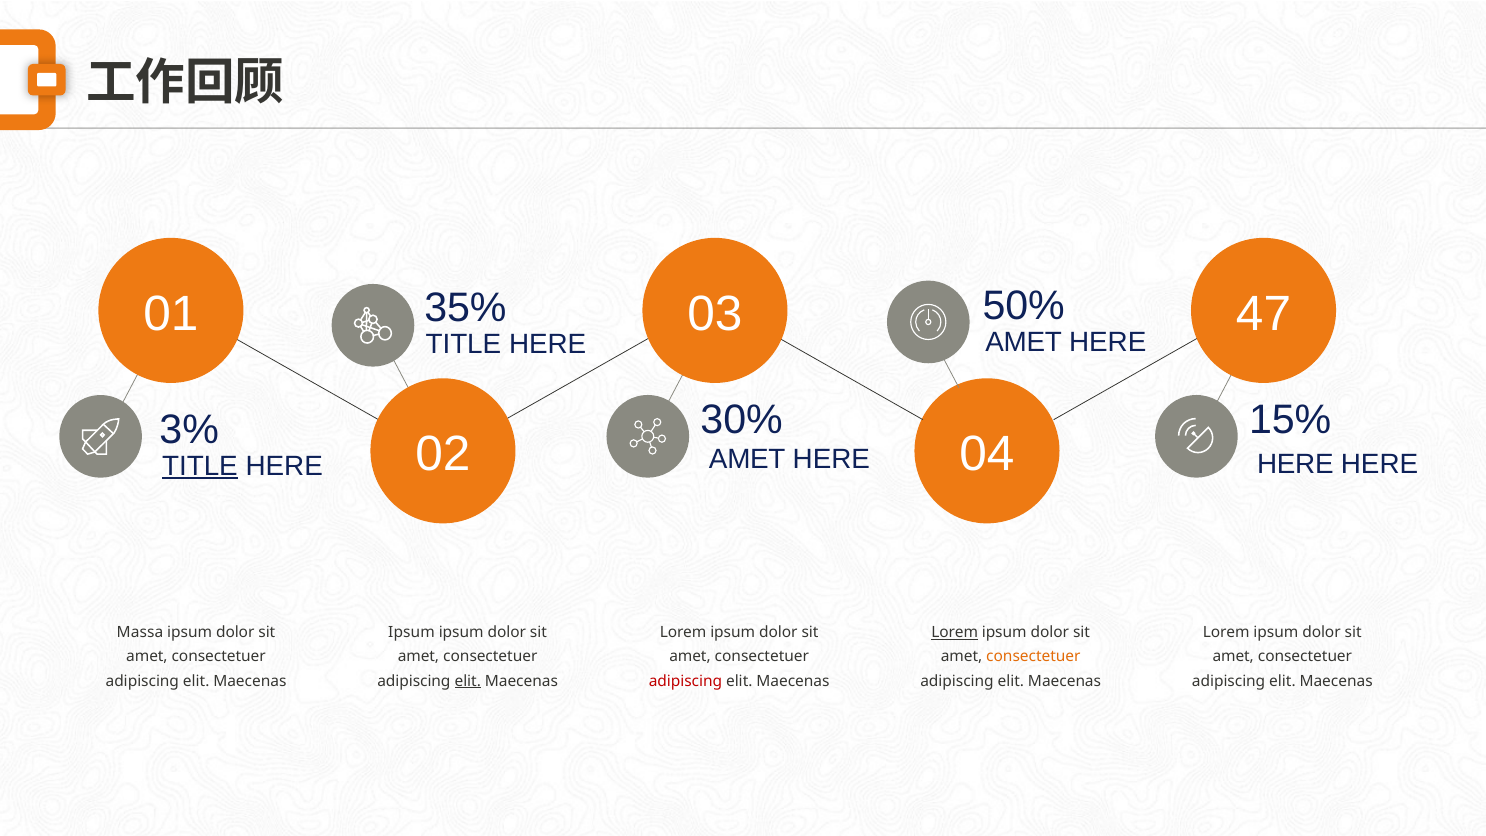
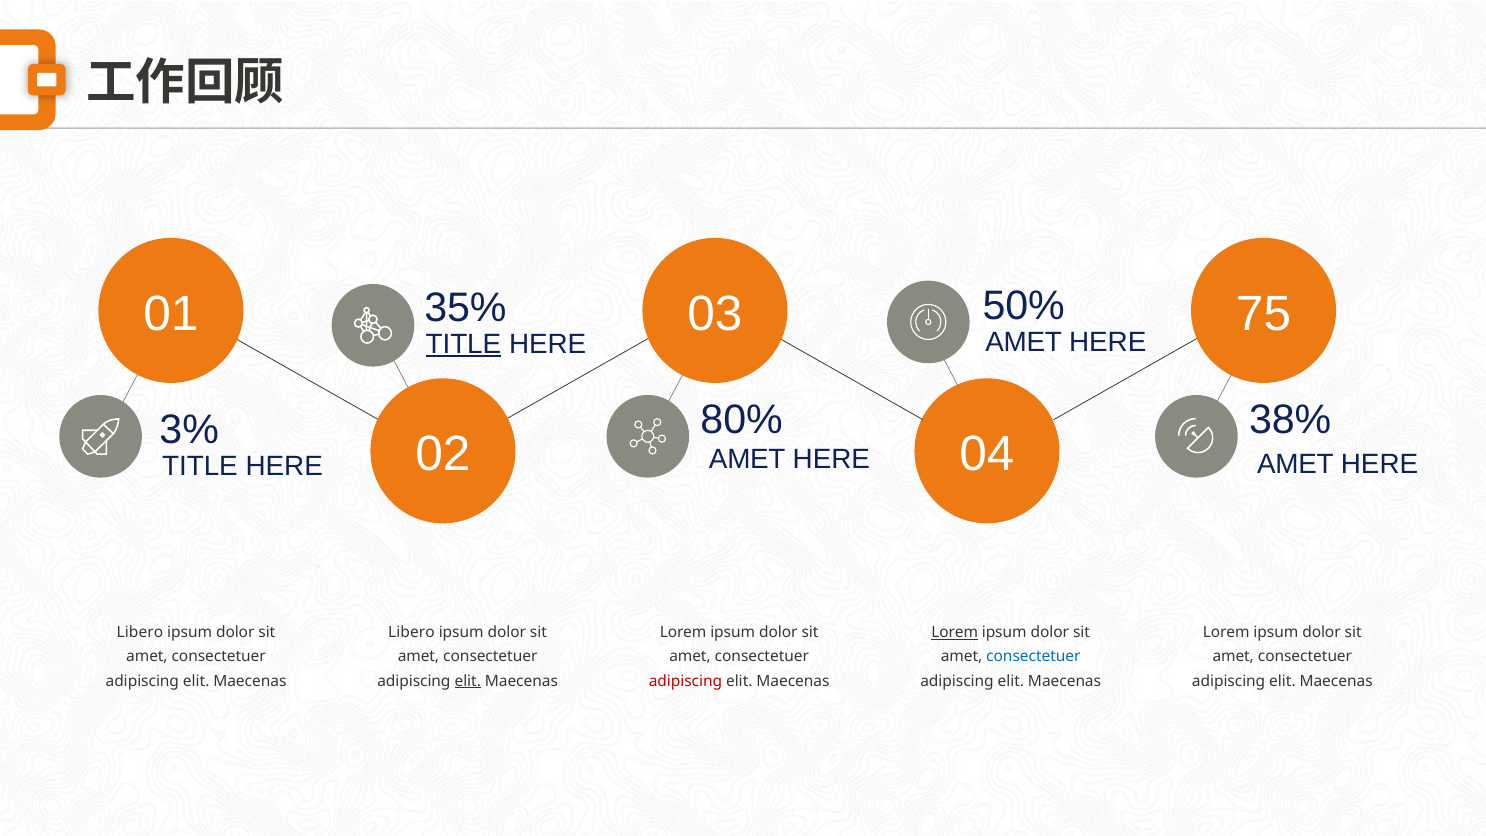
47: 47 -> 75 (1264, 314)
TITLE underline: none -> present (463, 344)
30%: 30% -> 80% (742, 420)
15%: 15% -> 38% (1290, 420)
HERE: HERE -> AMET (1295, 464)
TITLE underline: present -> none (200, 466)
Massa: Massa -> Libero (140, 632)
Ipsum: Ipsum -> Libero (411, 632)
consectetuer colour: orange -> blue (1033, 657)
